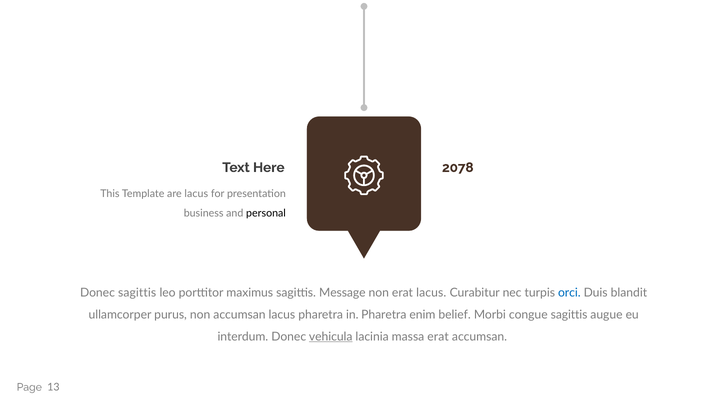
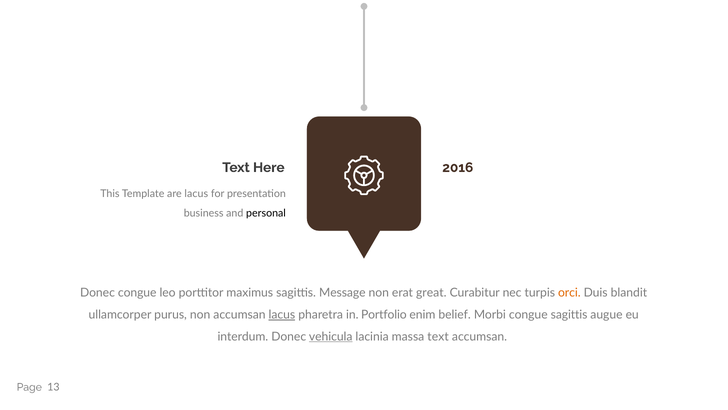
2078: 2078 -> 2016 (458, 167)
Donec sagittis: sagittis -> congue (137, 292)
erat lacus: lacus -> great (431, 292)
orci colour: blue -> orange (569, 292)
lacus underline: none -> present (282, 314)
in Pharetra: Pharetra -> Portfolio (384, 314)
massa erat: erat -> text (438, 336)
